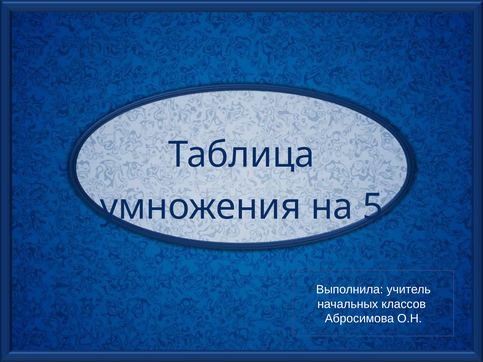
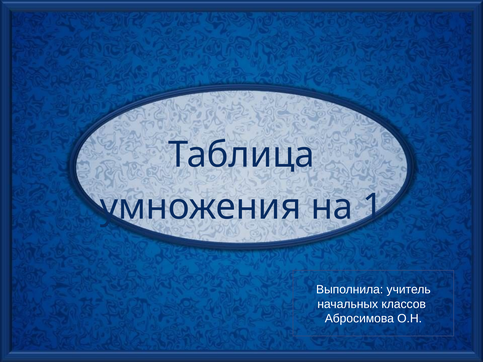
5: 5 -> 1 (373, 207)
